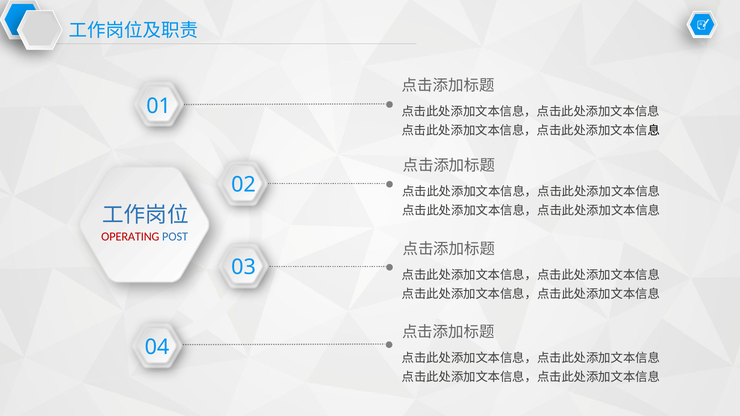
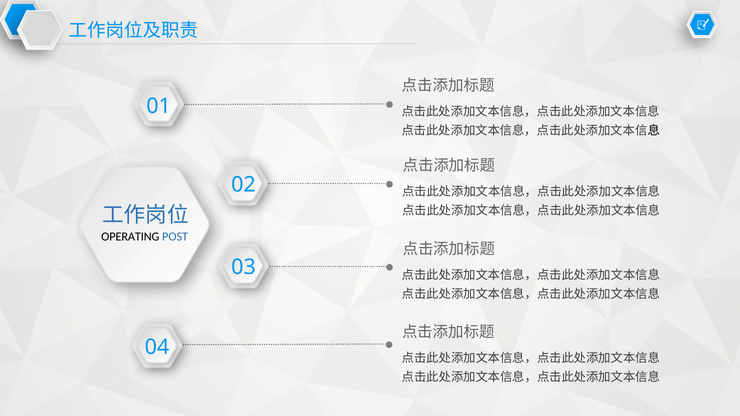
OPERATING colour: red -> black (130, 237)
